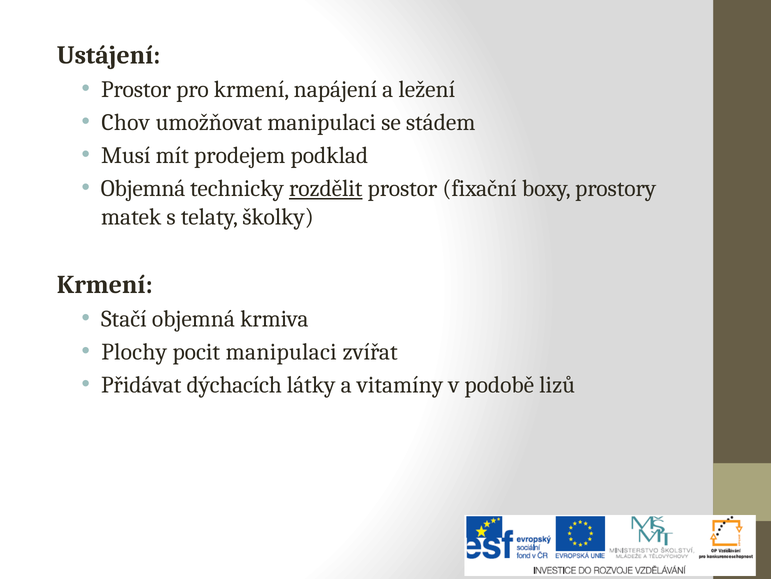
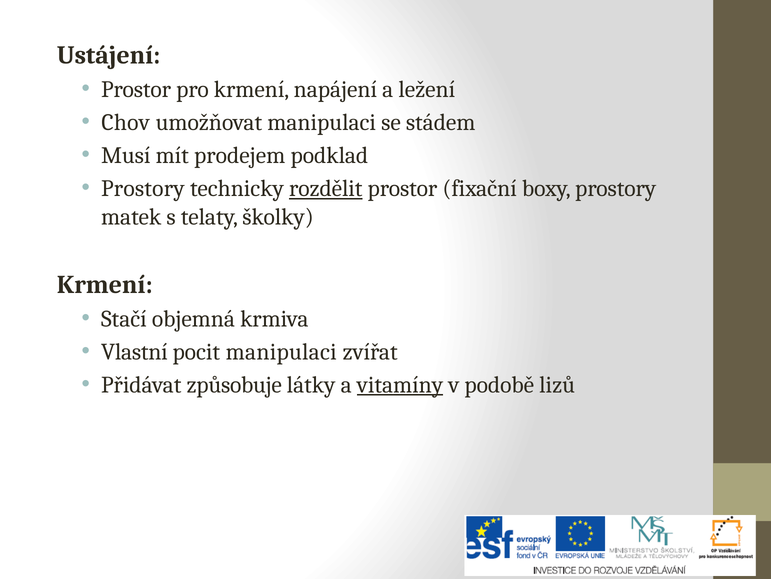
Objemná: Objemná -> Prostory (143, 188)
Plochy: Plochy -> Vlastní (134, 351)
dýchacích: dýchacích -> způsobuje (234, 384)
vitamíny underline: none -> present (400, 384)
